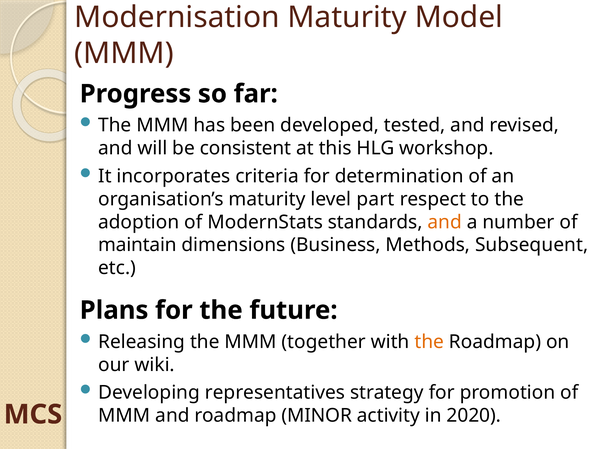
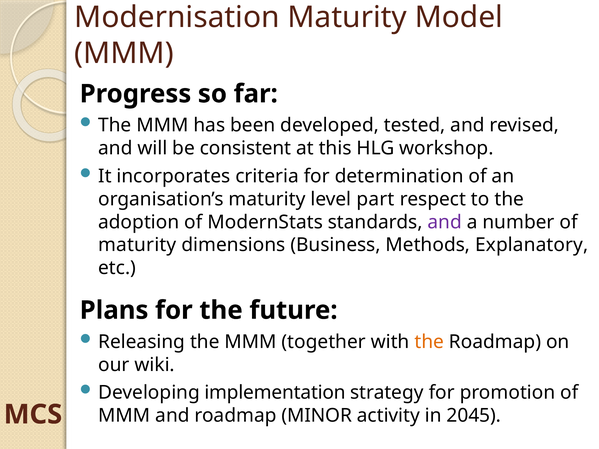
and colour: orange -> purple (445, 222)
maintain: maintain -> maturity (137, 245)
Subsequent: Subsequent -> Explanatory (532, 245)
representatives: representatives -> implementation (275, 393)
2020: 2020 -> 2045 (474, 416)
